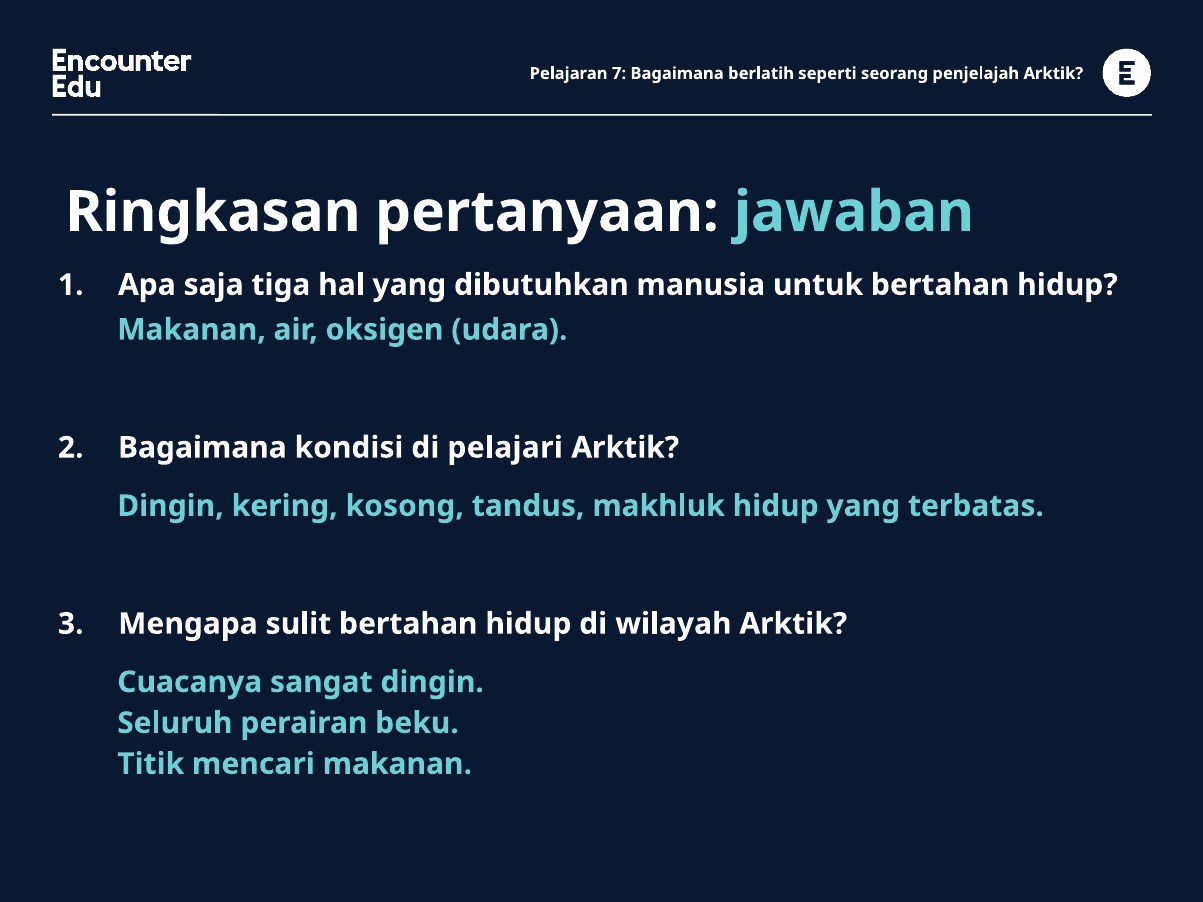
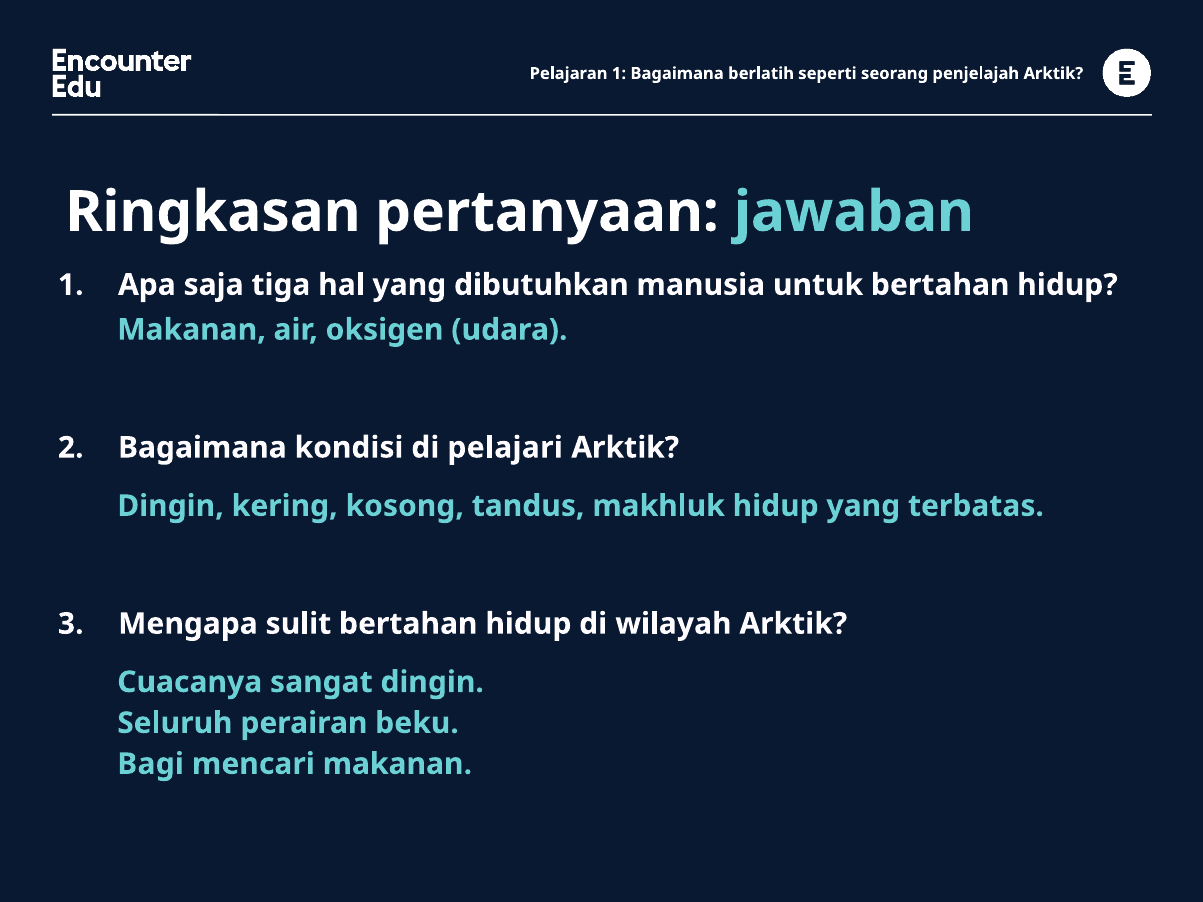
Pelajaran 7: 7 -> 1 (619, 73)
Titik: Titik -> Bagi (151, 764)
